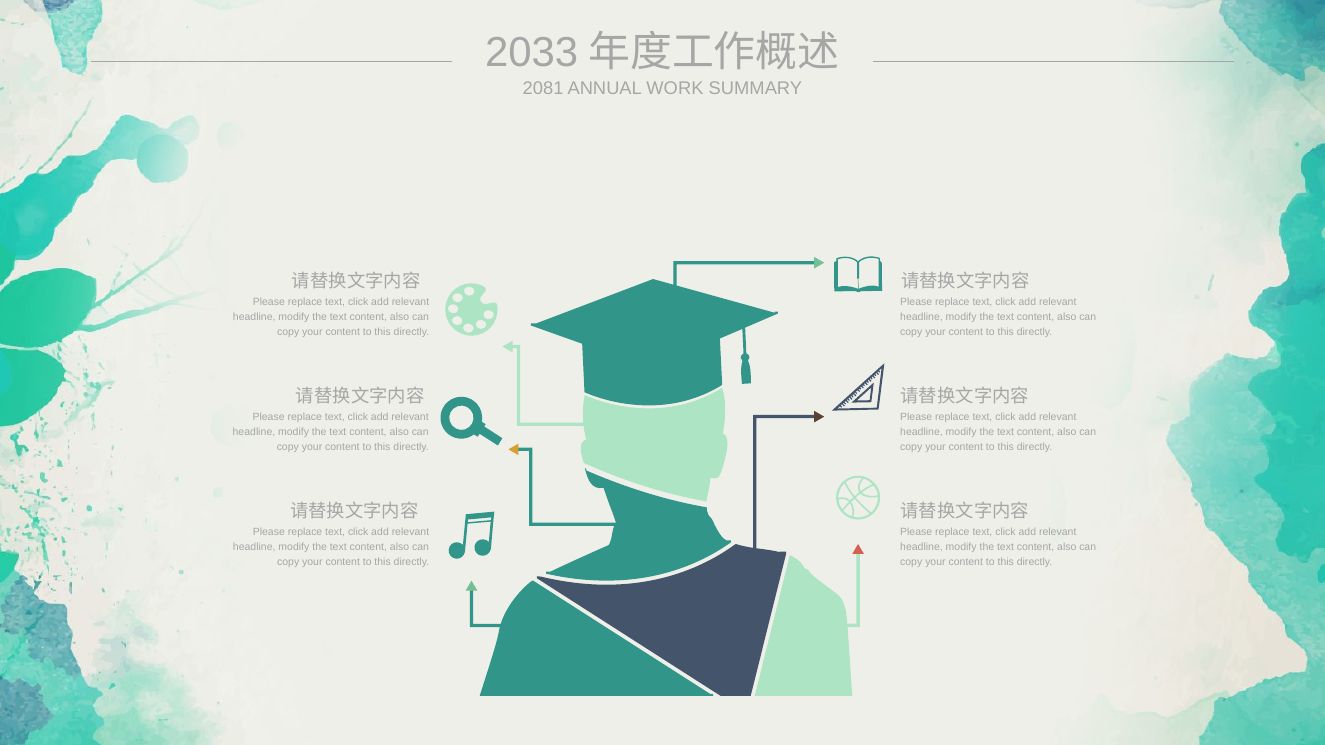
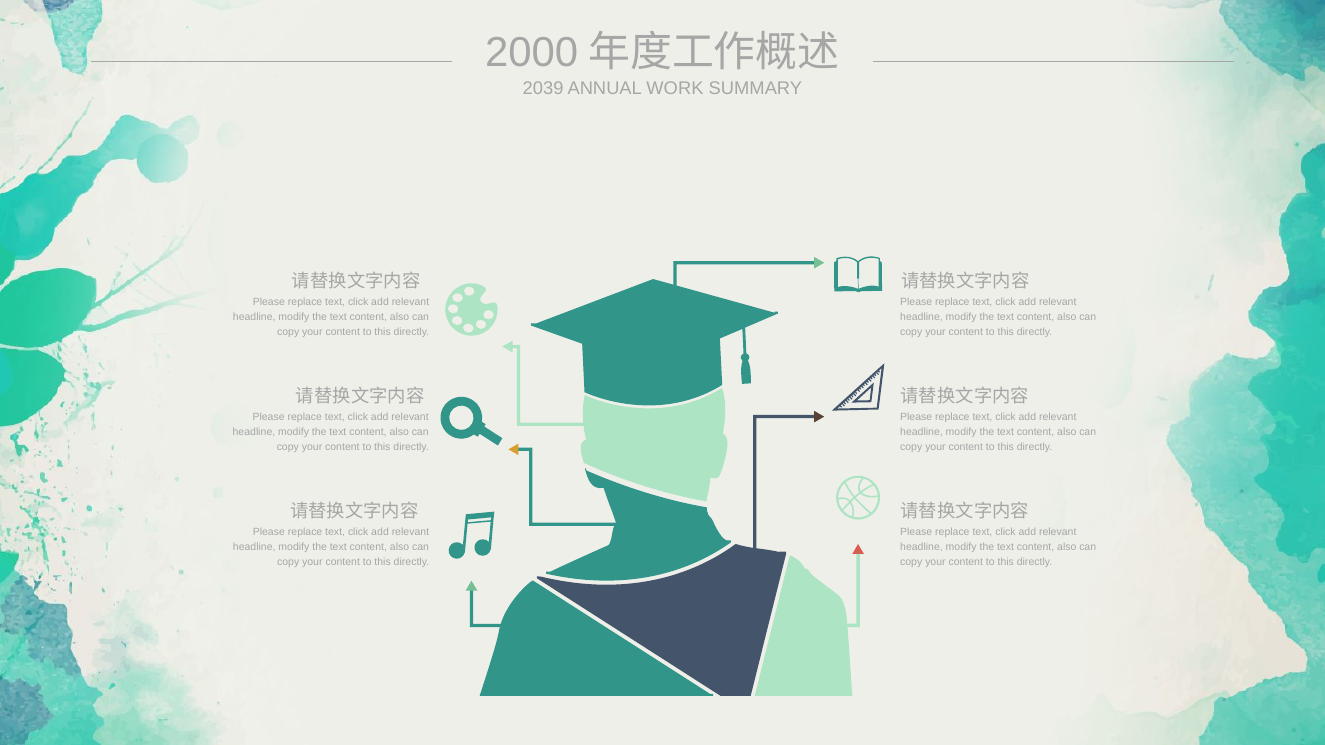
2033: 2033 -> 2000 (532, 52)
2081: 2081 -> 2039 (543, 89)
